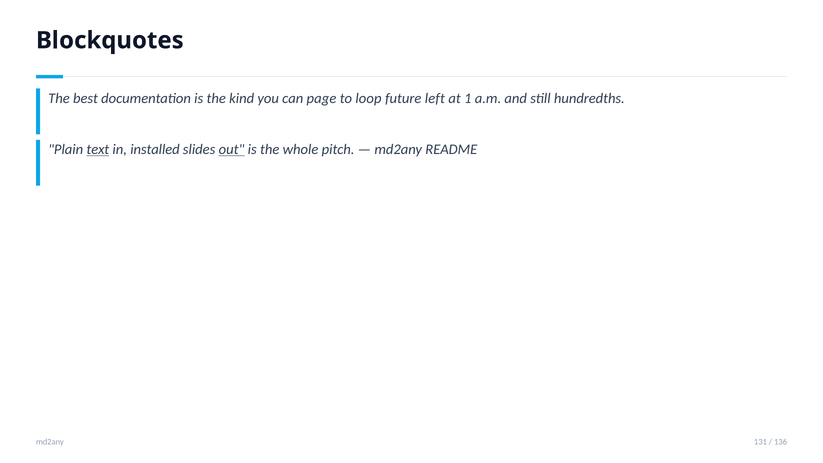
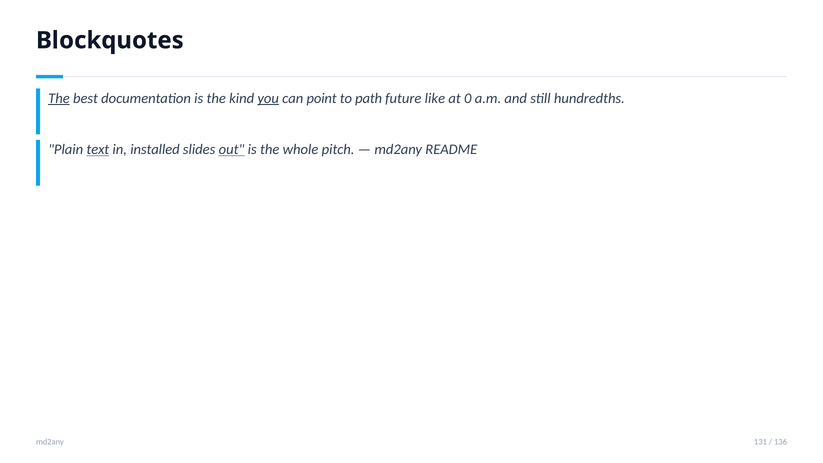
The underline: none -> present (59, 98)
you underline: none -> present (268, 98)
page: page -> point (322, 98)
loop: loop -> path (369, 98)
left: left -> like (435, 98)
1: 1 -> 0 (468, 98)
